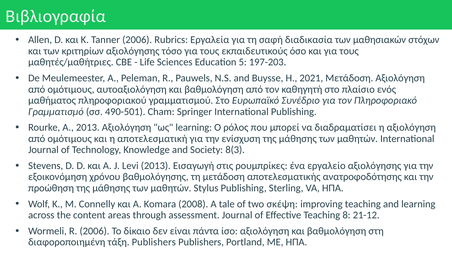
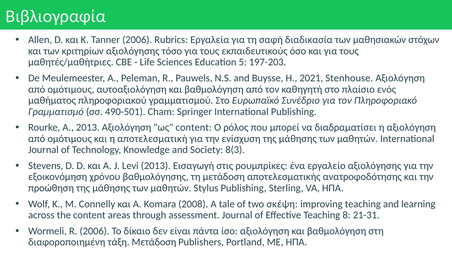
2021 Μετάδοση: Μετάδοση -> Stenhouse (349, 78)
ως learning: learning -> content (194, 128)
21-12: 21-12 -> 21-31 (366, 215)
τάξη Publishers: Publishers -> Μετάδοση (154, 242)
